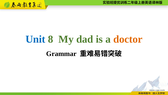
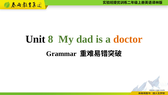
Unit colour: blue -> black (35, 39)
